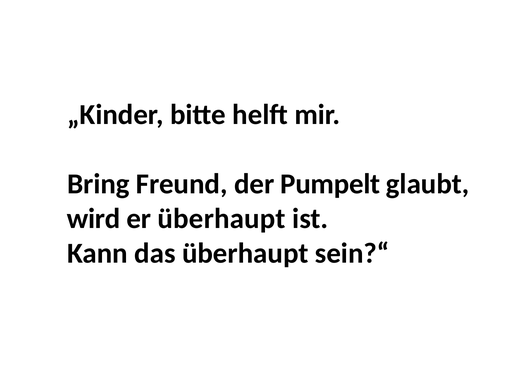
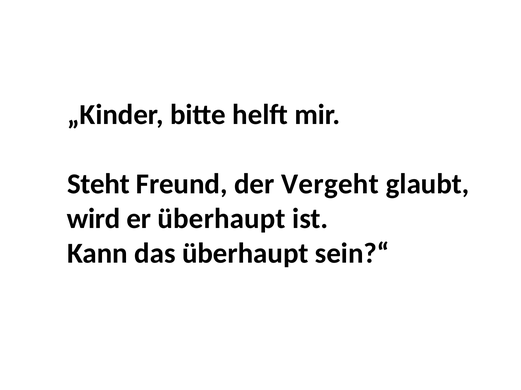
Bring: Bring -> Steht (98, 184)
Pumpelt: Pumpelt -> Vergeht (330, 184)
